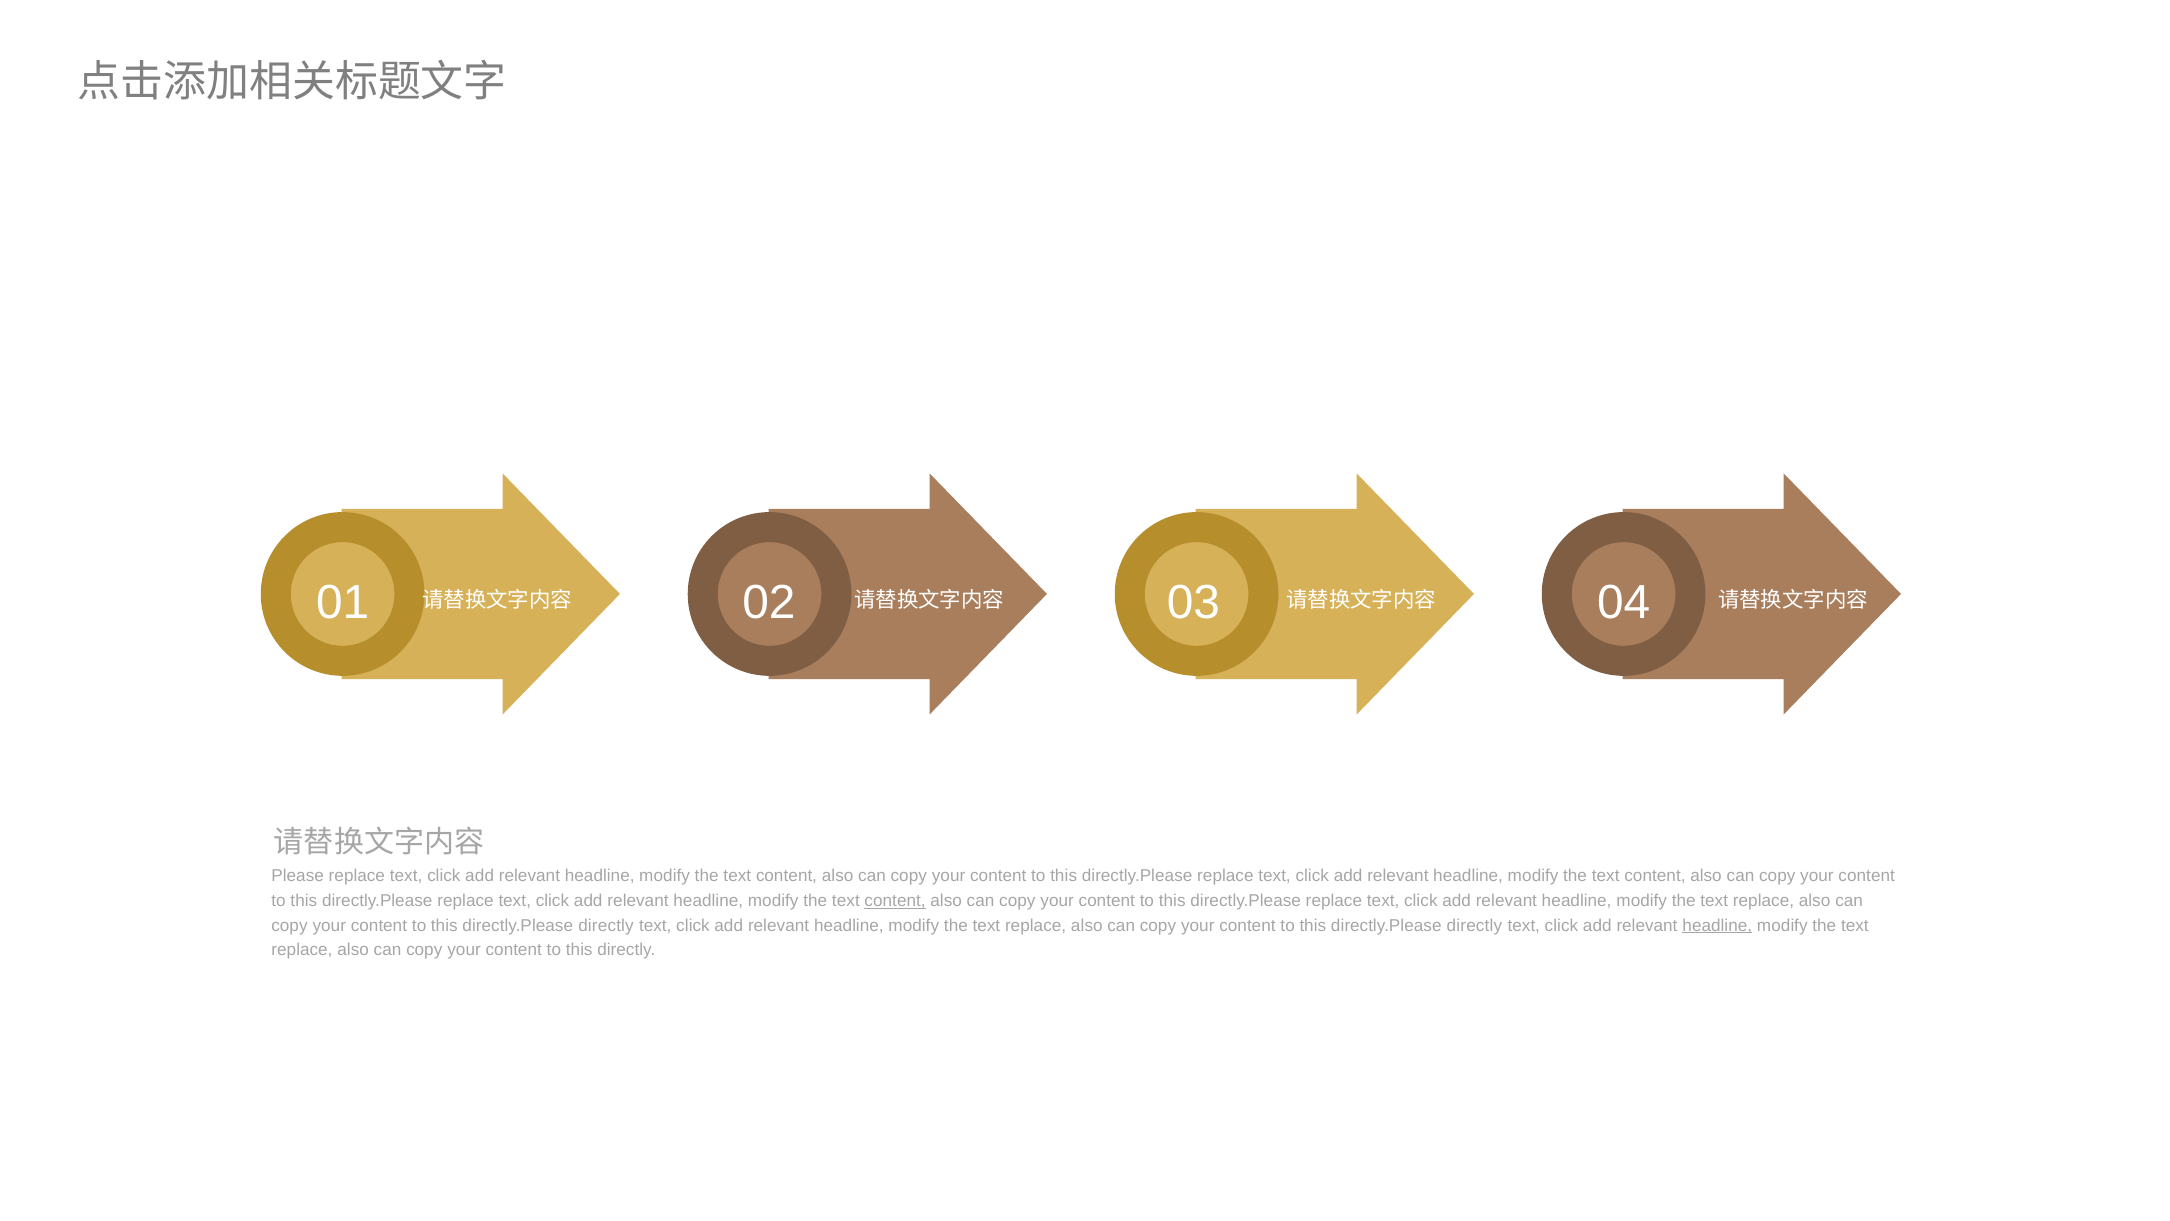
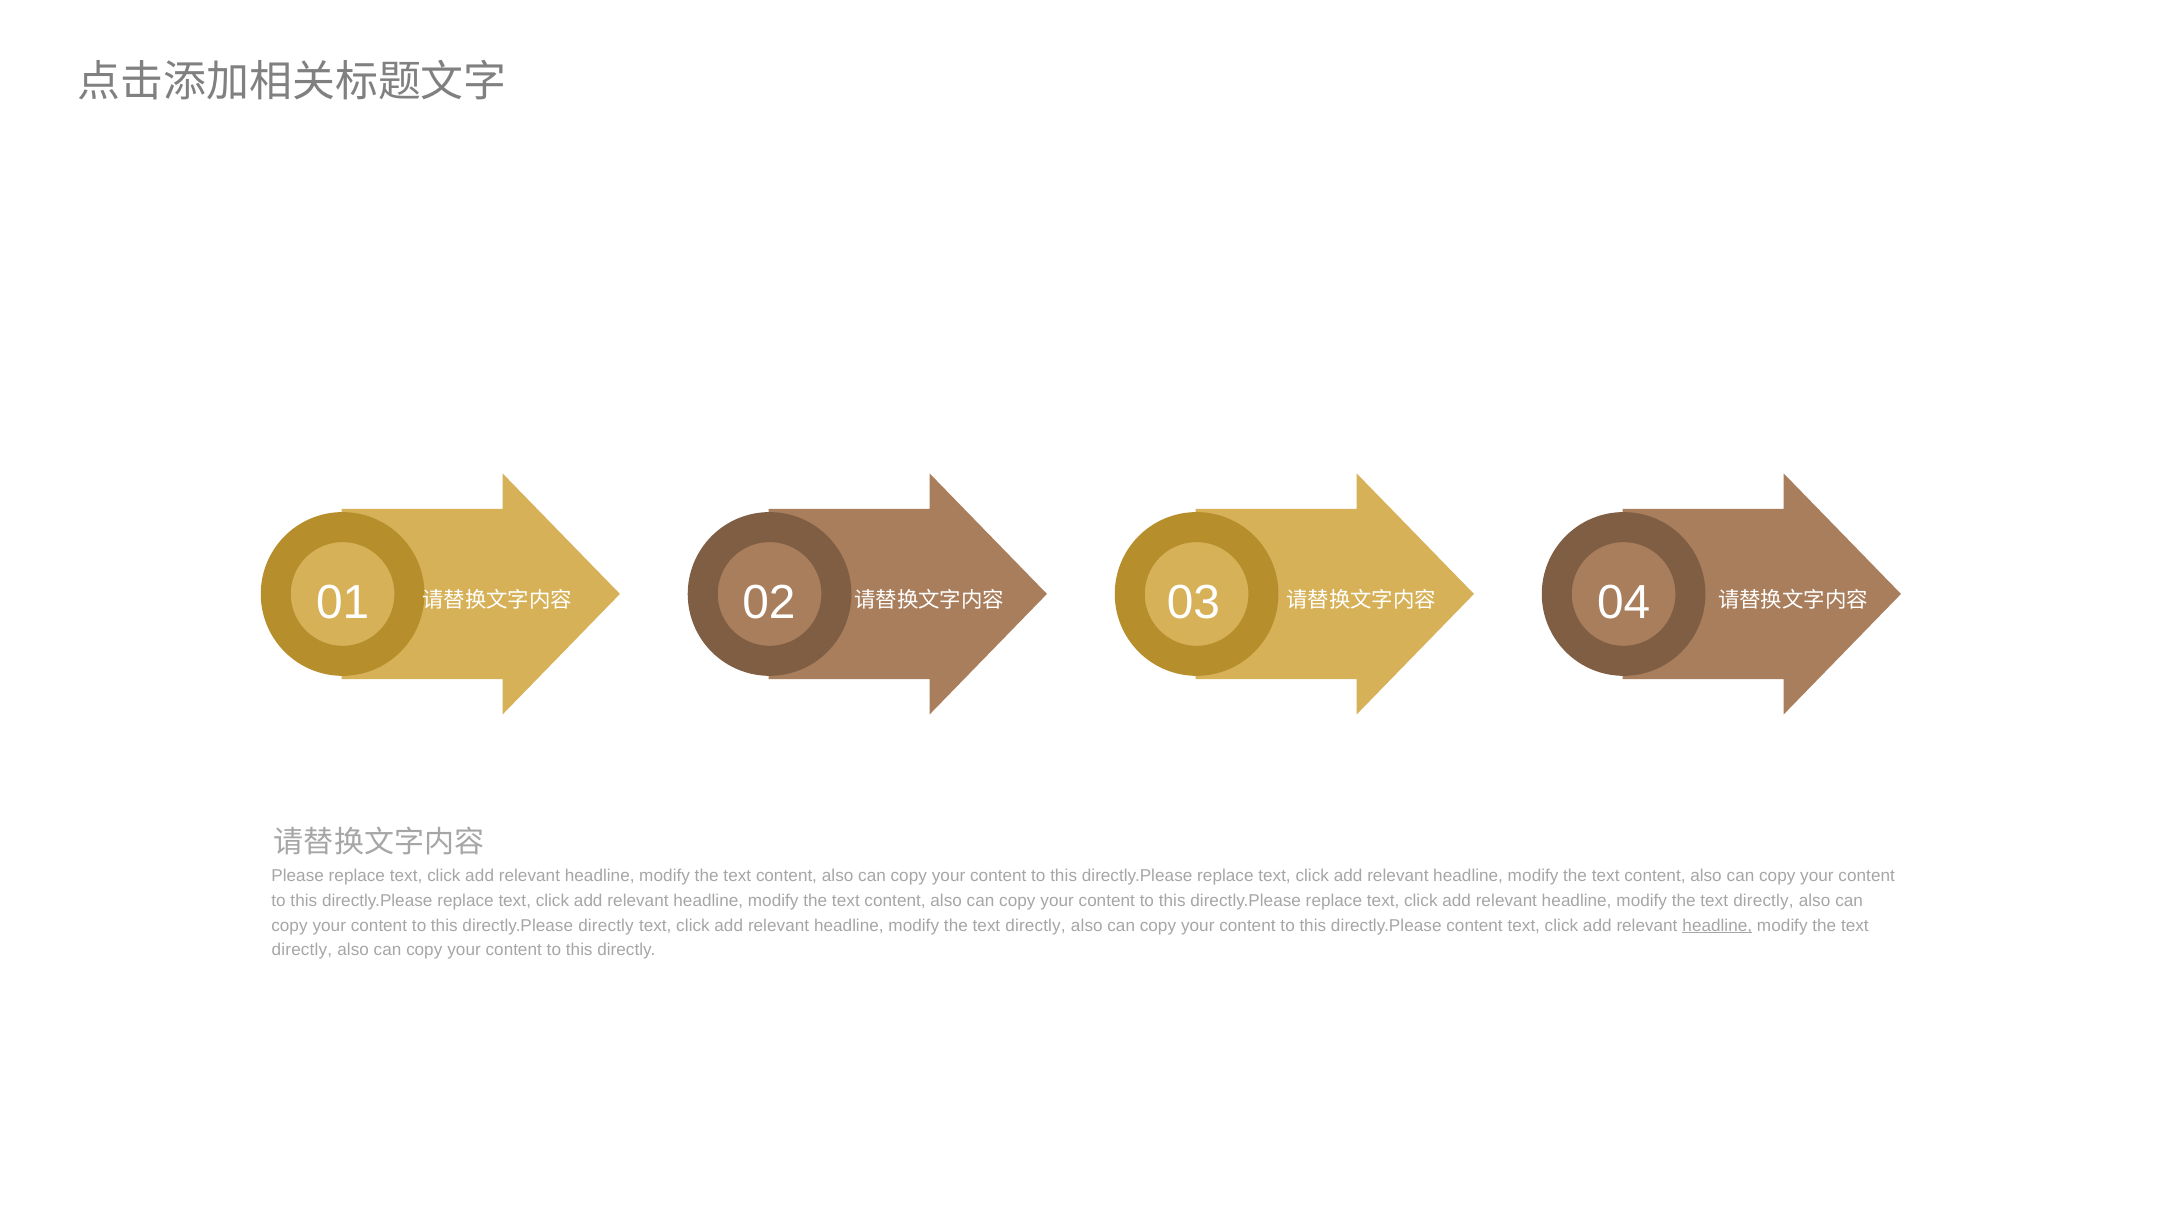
content underline: present -> none (895, 900)
replace: replace -> directly (1763, 900)
replace: replace -> directly (1036, 925)
directly: directly -> content (1475, 925)
replace: replace -> directly (302, 950)
